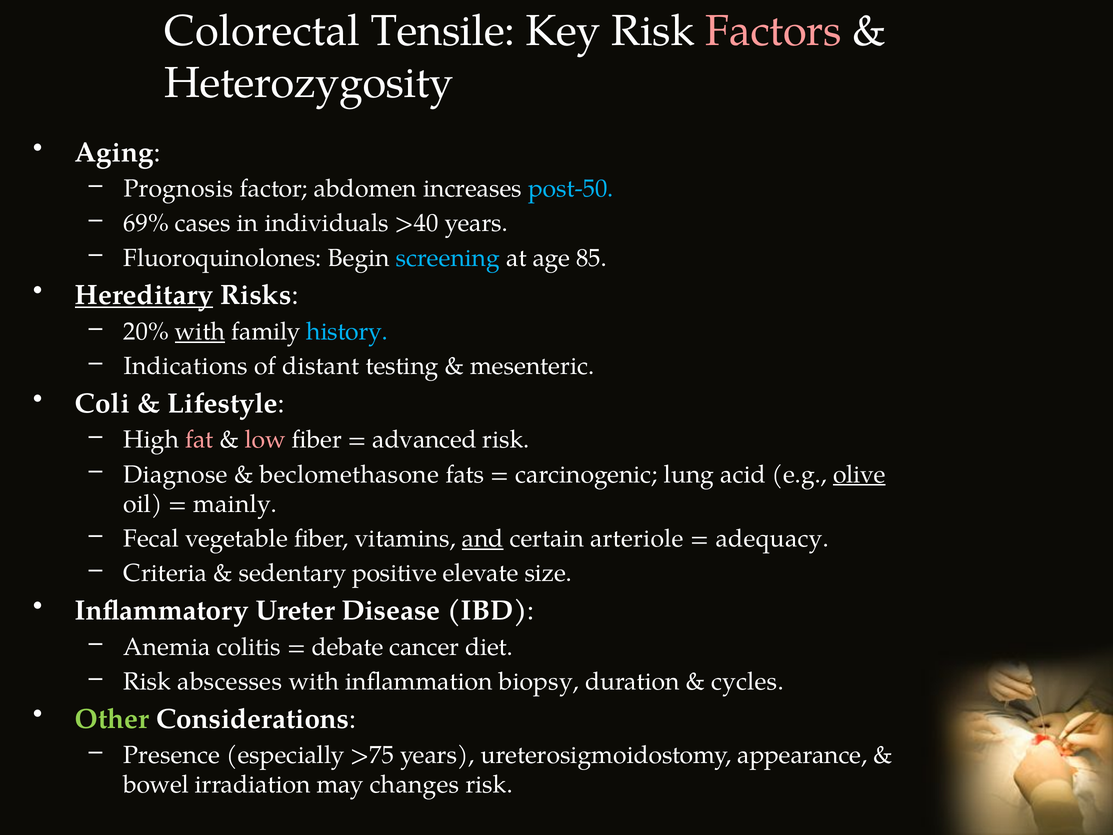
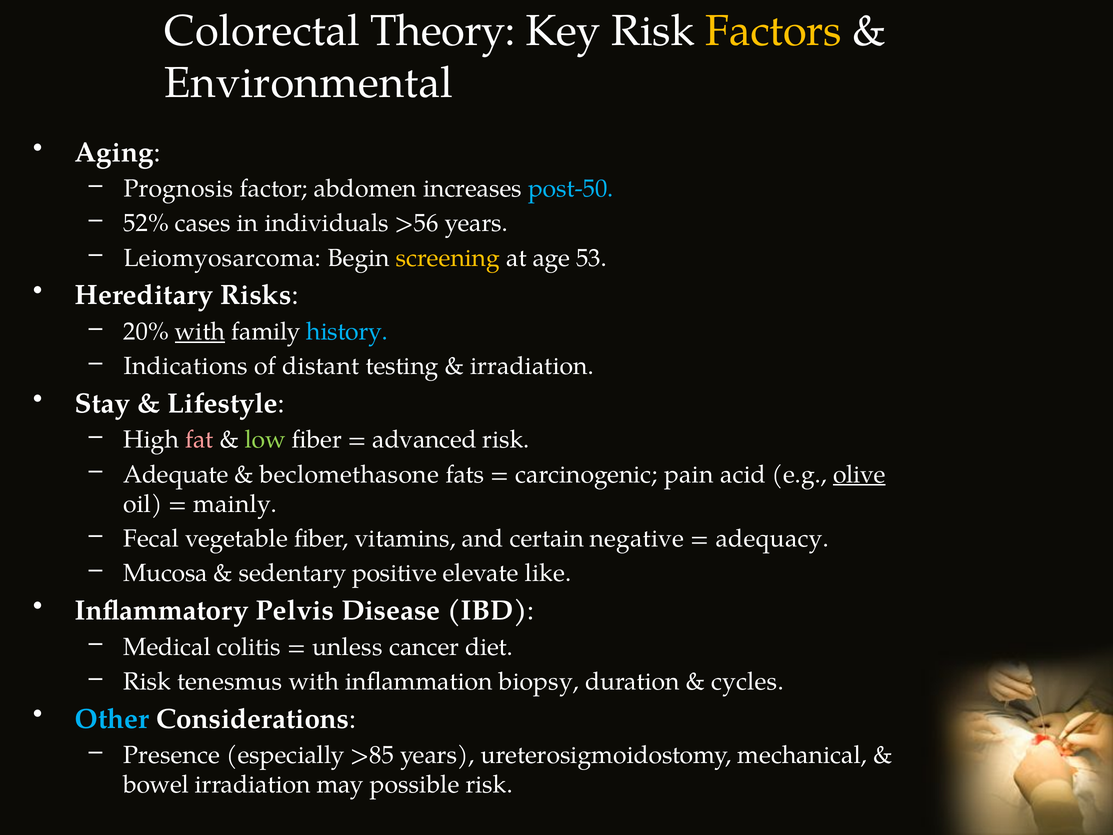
Tensile: Tensile -> Theory (443, 31)
Factors colour: pink -> yellow (774, 31)
Heterozygosity: Heterozygosity -> Environmental (309, 83)
69%: 69% -> 52% (146, 223)
>40: >40 -> >56 (417, 223)
Fluoroquinolones: Fluoroquinolones -> Leiomyosarcoma (222, 258)
screening colour: light blue -> yellow (448, 258)
85: 85 -> 53 (591, 258)
Hereditary underline: present -> none (144, 295)
mesenteric: mesenteric -> irradiation (532, 366)
Coli: Coli -> Stay (102, 403)
low colour: pink -> light green (265, 440)
Diagnose: Diagnose -> Adequate (176, 474)
lung: lung -> pain (689, 474)
and underline: present -> none (483, 538)
arteriole: arteriole -> negative (637, 538)
Criteria: Criteria -> Mucosa (166, 573)
size: size -> like (548, 573)
Ureter: Ureter -> Pelvis (295, 610)
Anemia: Anemia -> Medical (167, 647)
debate: debate -> unless (347, 647)
abscesses: abscesses -> tenesmus (230, 681)
Other colour: light green -> light blue (112, 719)
>75: >75 -> >85 (372, 755)
appearance: appearance -> mechanical (802, 755)
changes: changes -> possible (415, 785)
